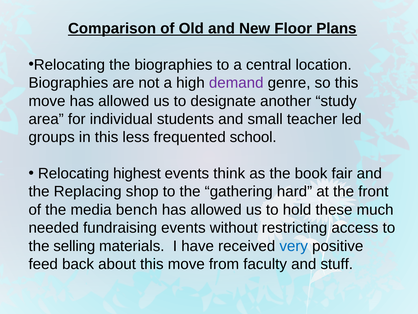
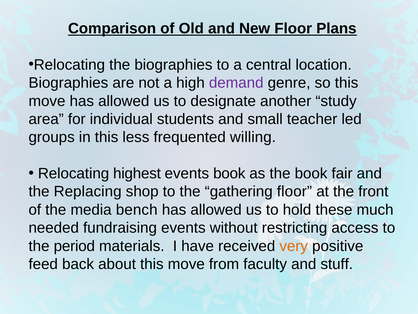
school: school -> willing (253, 137)
events think: think -> book (229, 173)
gathering hard: hard -> floor (294, 191)
selling: selling -> period (74, 246)
very colour: blue -> orange (294, 246)
